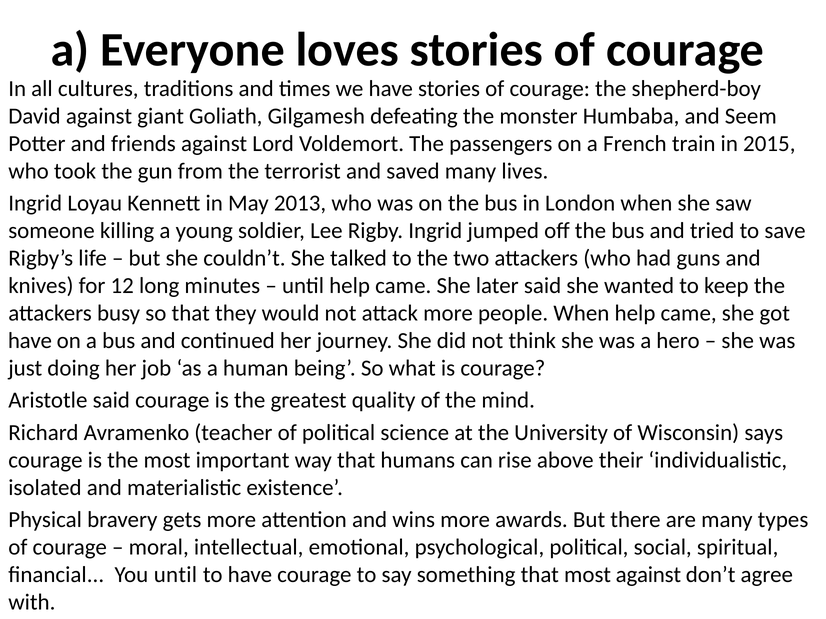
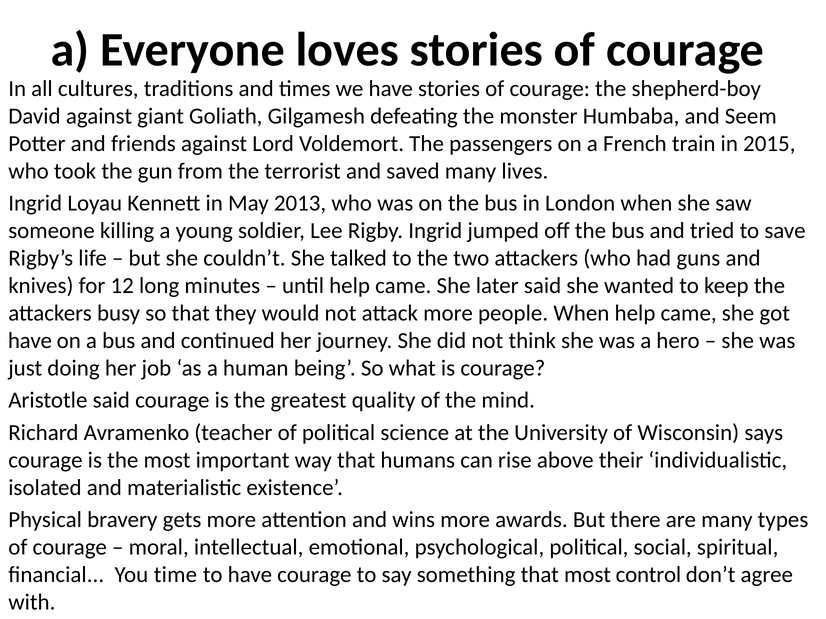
You until: until -> time (175, 575)
most against: against -> control (648, 575)
